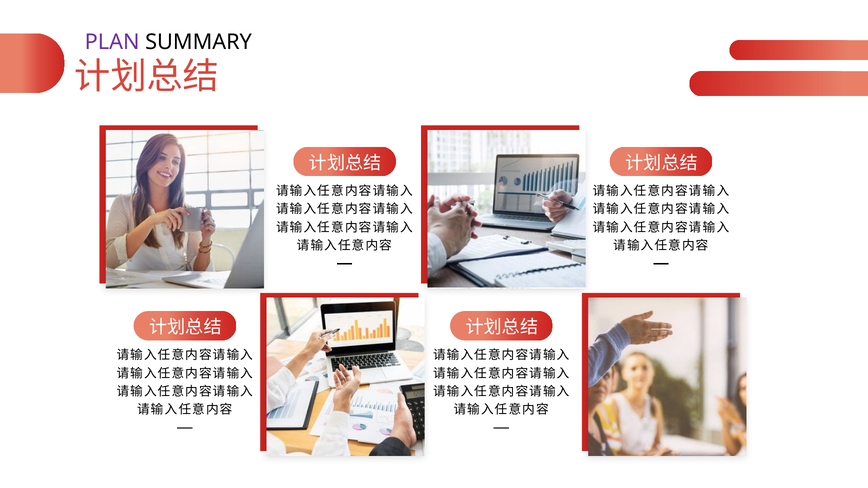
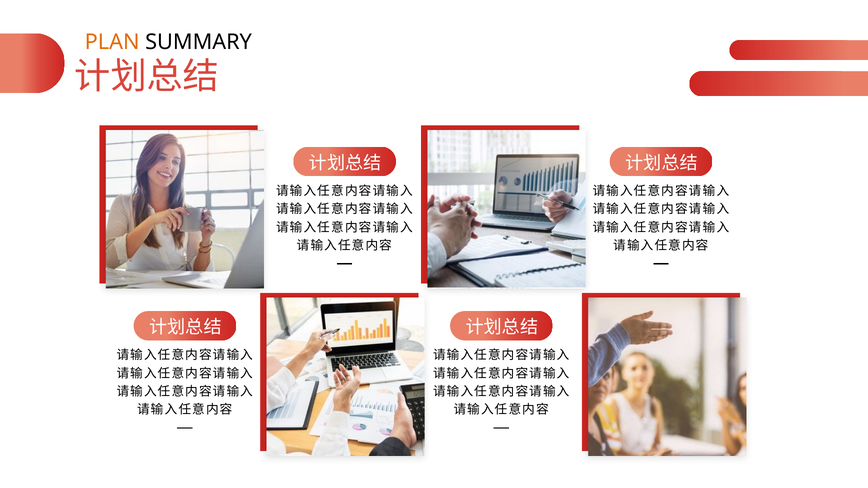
PLAN colour: purple -> orange (112, 42)
